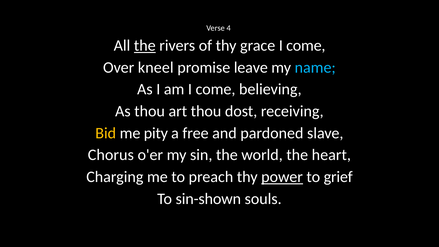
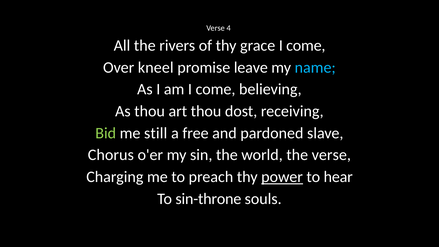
the underline: present -> none (145, 46)
Bid colour: yellow -> light green (106, 133)
pity: pity -> still (156, 133)
the heart: heart -> verse (331, 155)
grief: grief -> hear (338, 177)
sin-shown: sin-shown -> sin-throne (208, 199)
